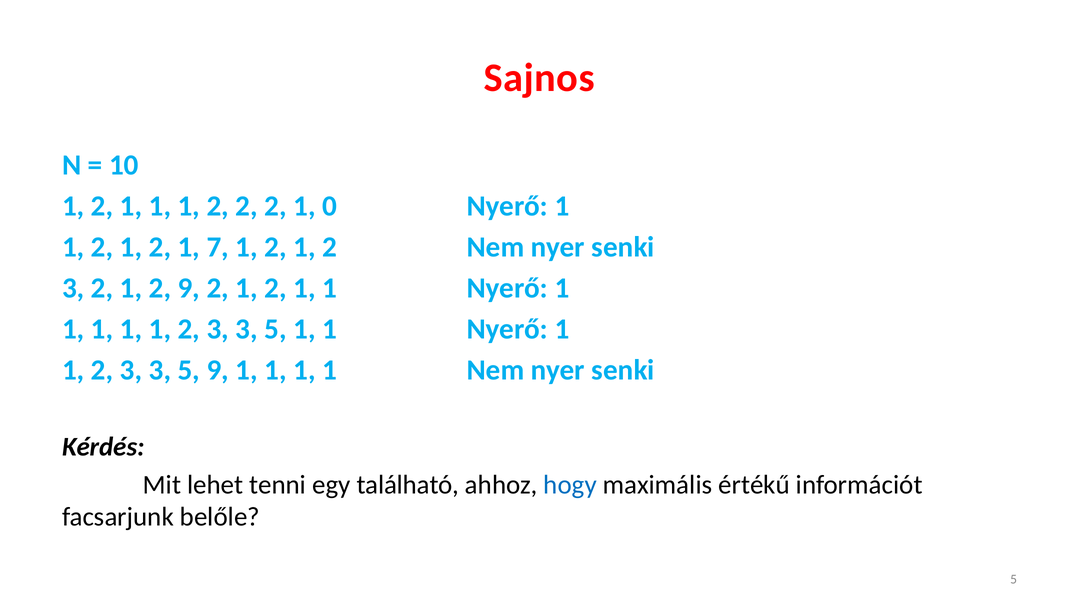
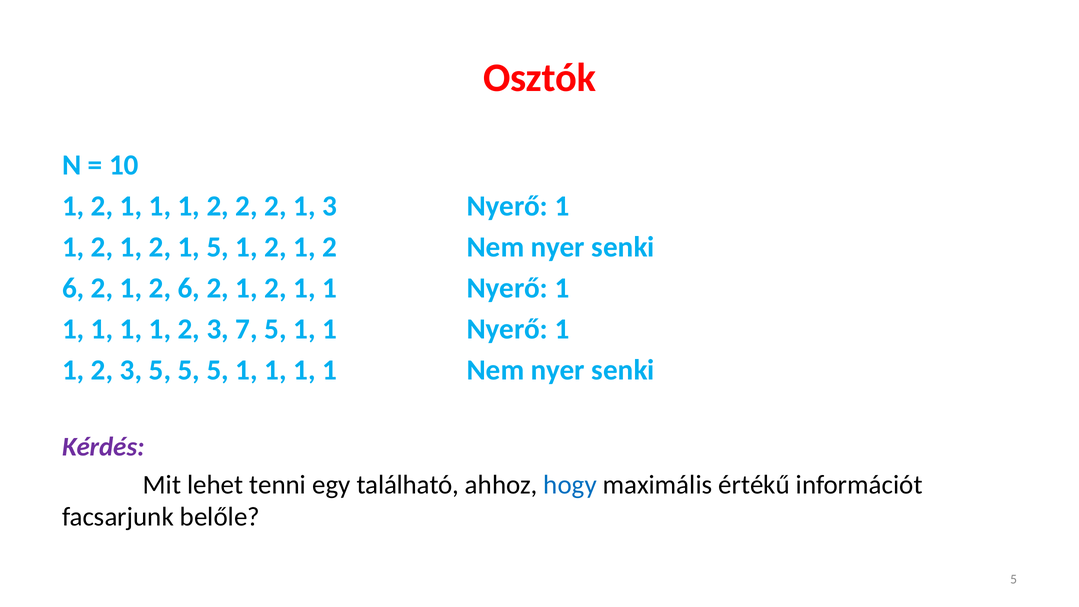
Sajnos: Sajnos -> Osztók (540, 78)
1 0: 0 -> 3 (330, 206)
1 7: 7 -> 5 (218, 247)
3: 3 -> 6 (73, 288)
2 9: 9 -> 6 (189, 288)
3: 3 -> 7 (247, 329)
3: 3 -> 5 (160, 370)
9: 9 -> 5 (218, 370)
Kérdés colour: black -> purple (103, 447)
